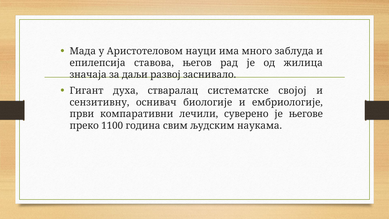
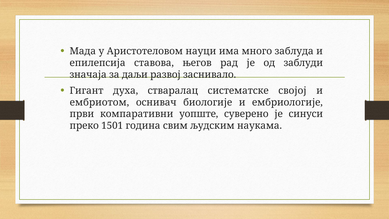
жилица: жилица -> заблуди (303, 63)
сензитивну: сензитивну -> ембриотом (99, 102)
лечили: лечили -> уопште (199, 114)
његове: његове -> синуси (306, 114)
1100: 1100 -> 1501 (112, 126)
